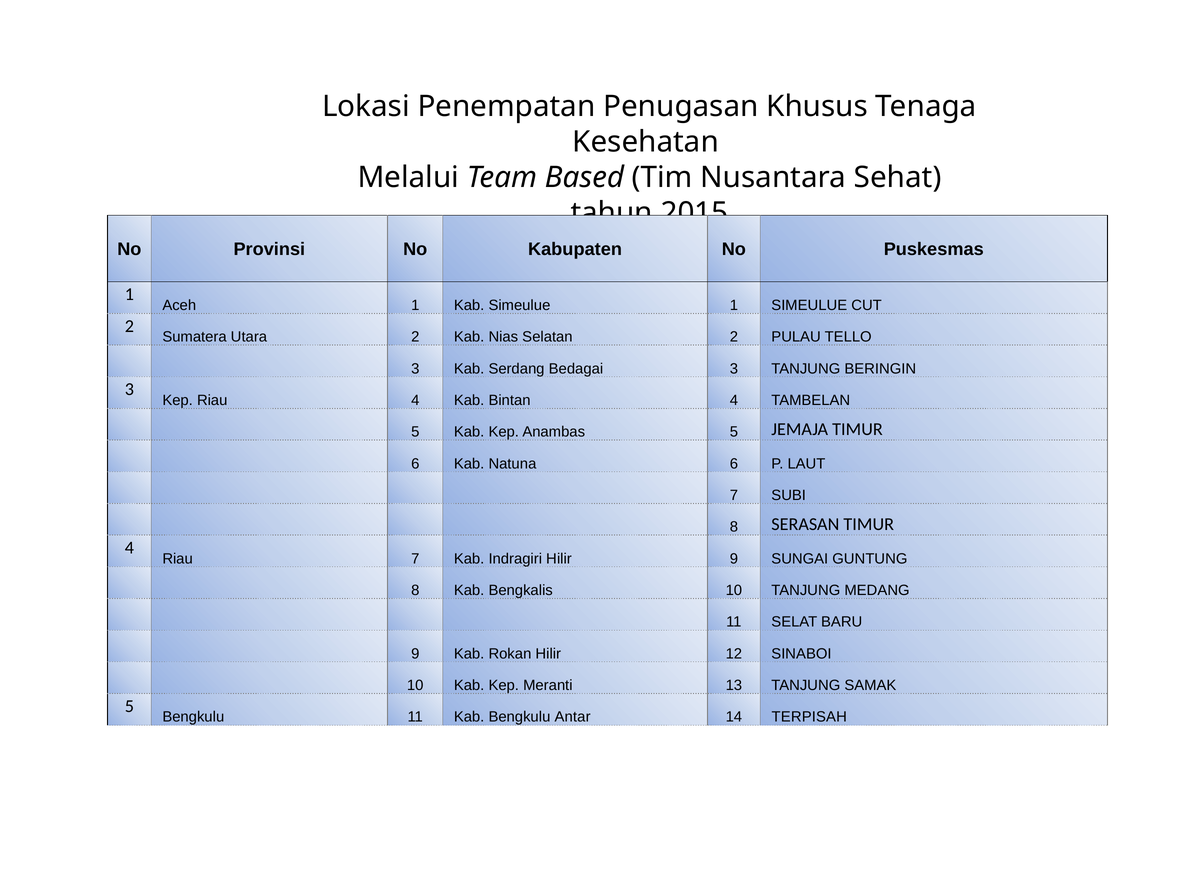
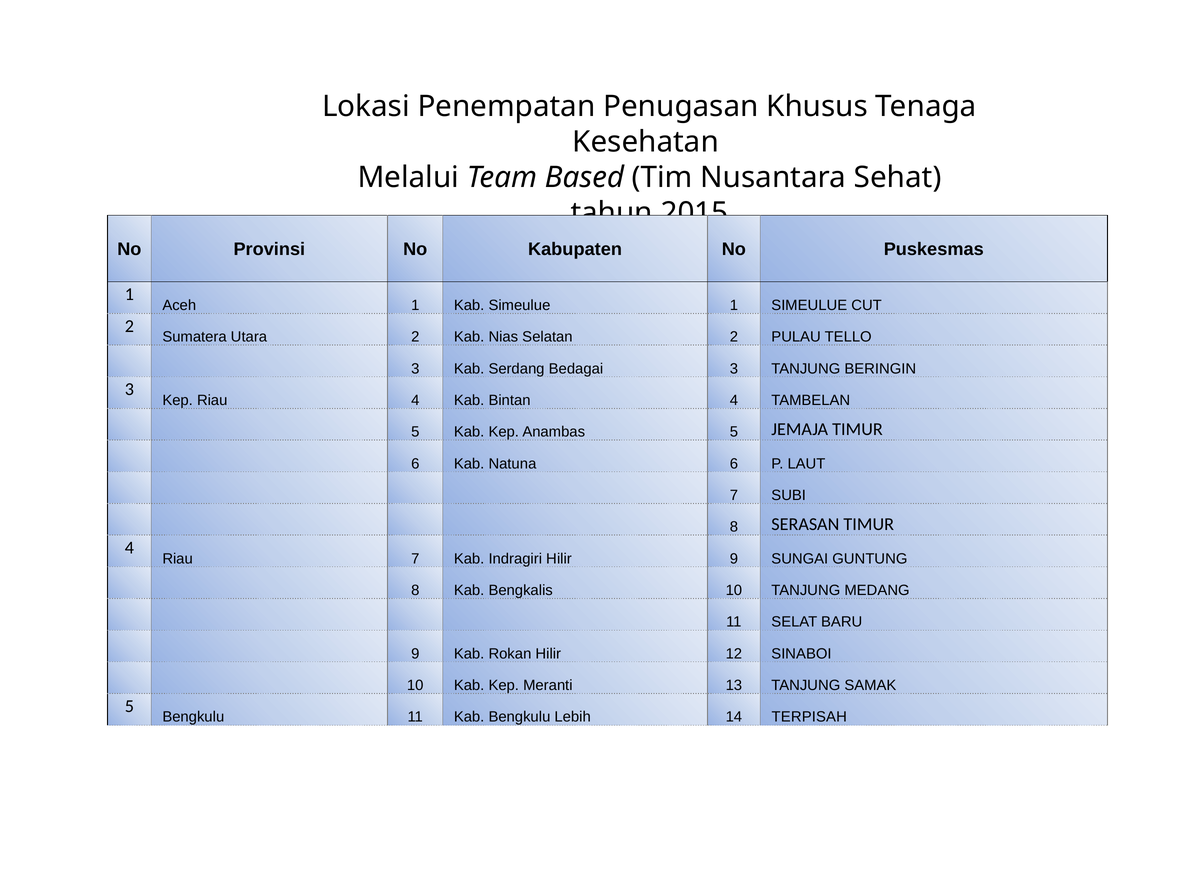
Antar: Antar -> Lebih (573, 717)
